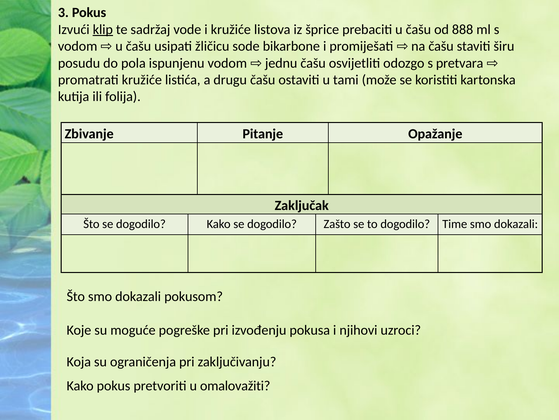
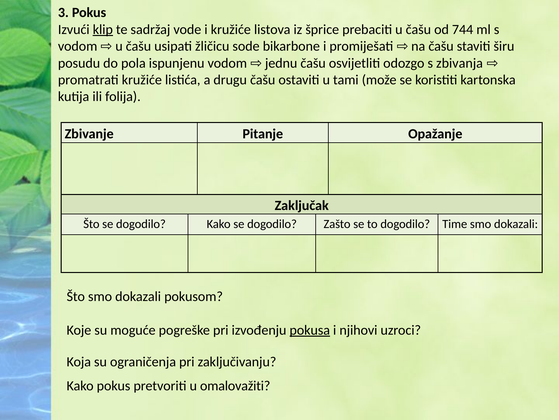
888: 888 -> 744 (463, 29)
pretvara: pretvara -> zbivanja (460, 63)
pokusa underline: none -> present (310, 329)
